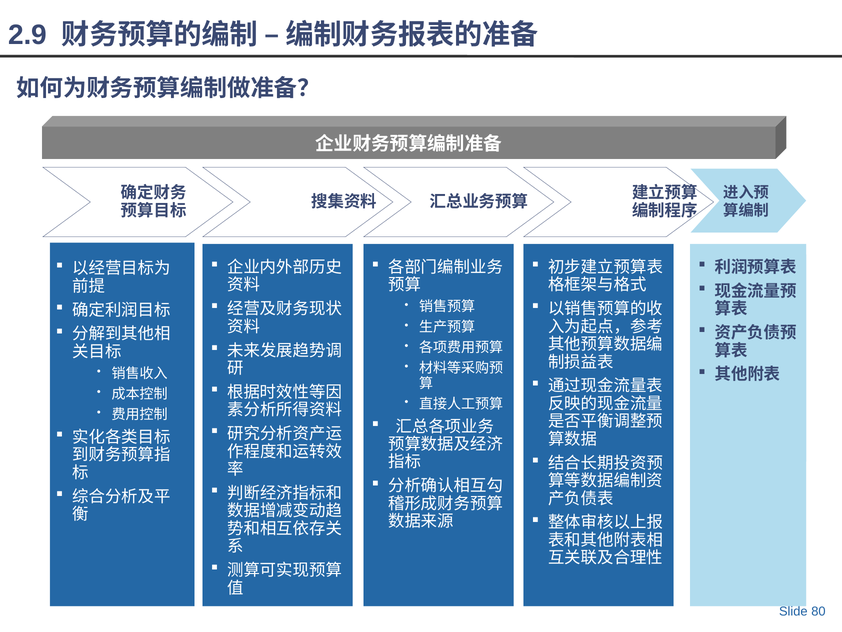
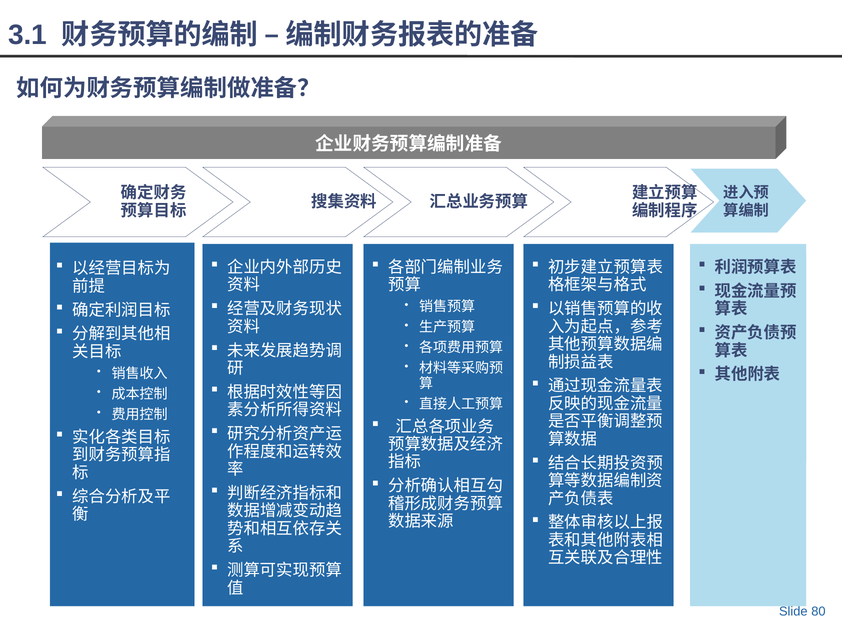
2.9: 2.9 -> 3.1 (27, 35)
